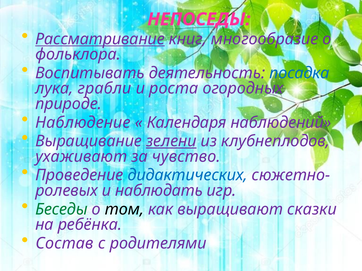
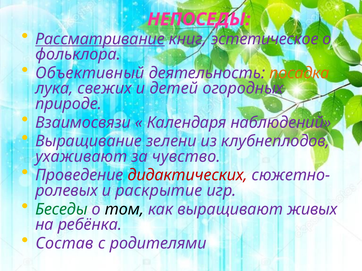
многообразие: многообразие -> эстетическое (265, 39)
Воспитывать: Воспитывать -> Объективный (90, 73)
посадка colour: blue -> orange (299, 73)
грабли: грабли -> свежих (105, 89)
роста: роста -> детей (174, 89)
Наблюдение: Наблюдение -> Взаимосвязи (83, 123)
зелени underline: present -> none (171, 141)
дидактических colour: blue -> red (188, 176)
наблюдать: наблюдать -> раскрытие (159, 191)
сказки: сказки -> живых (312, 210)
